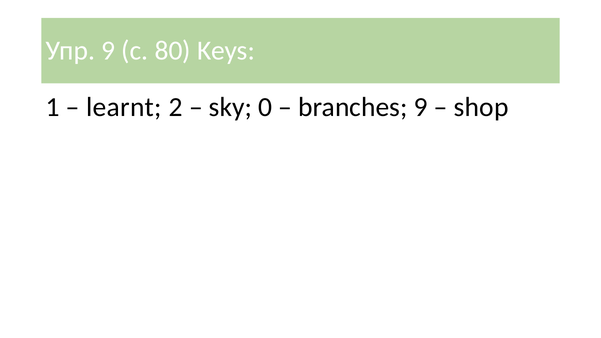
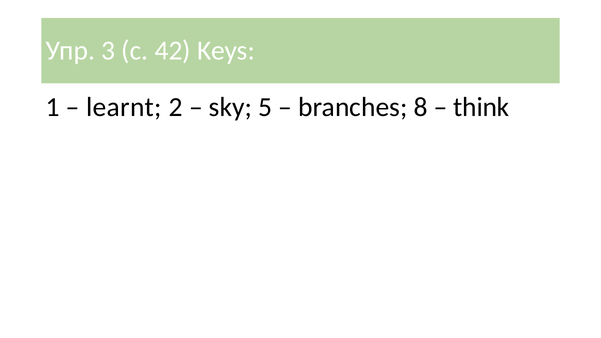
Упр 9: 9 -> 3 (108, 50)
80: 80 -> 42 (173, 50)
0: 0 -> 5 (265, 107)
branches 9: 9 -> 8 (421, 107)
shop: shop -> think (481, 107)
